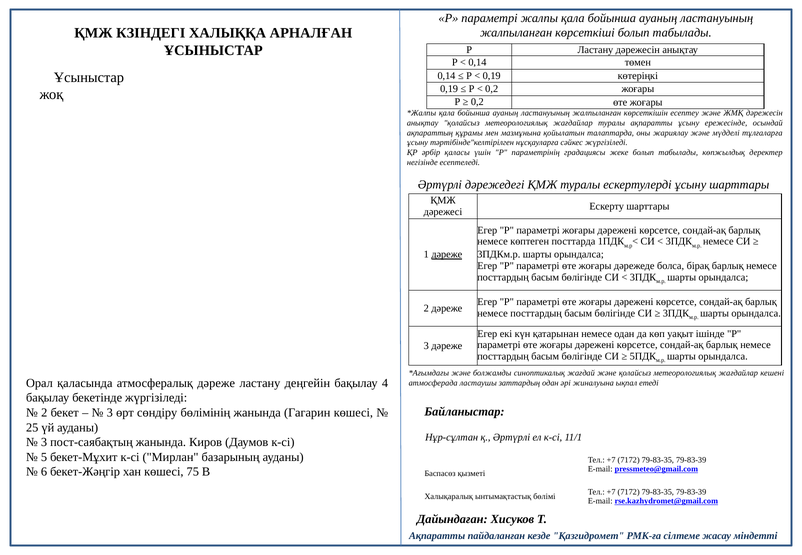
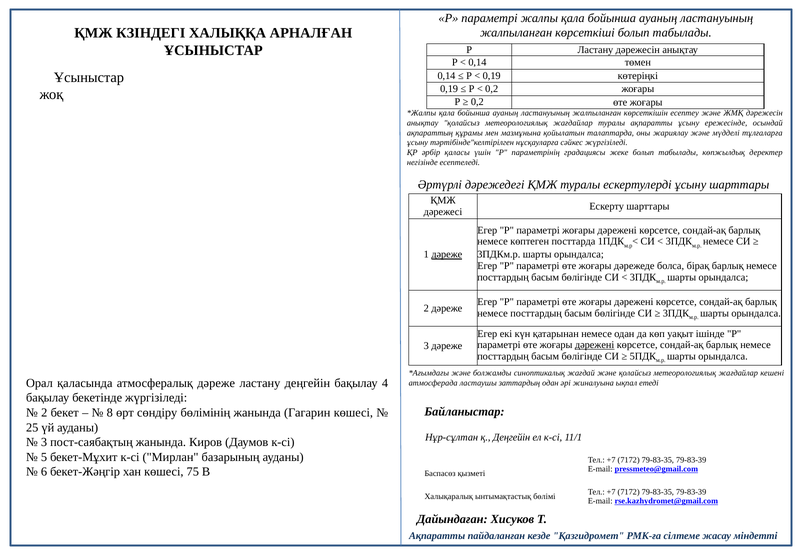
дәрежені underline: none -> present (595, 345)
3: 3 -> 8 (110, 413)
қ Әртүрлі: Әртүрлі -> Деңгейін (512, 437)
